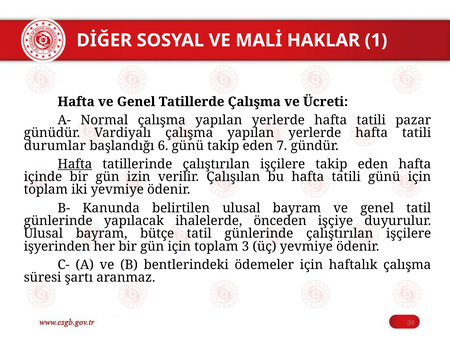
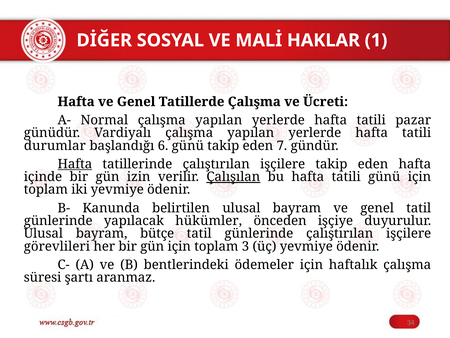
Çalışılan underline: none -> present (233, 177)
ihalelerde: ihalelerde -> hükümler (209, 220)
işyerinden: işyerinden -> görevlileri (57, 246)
